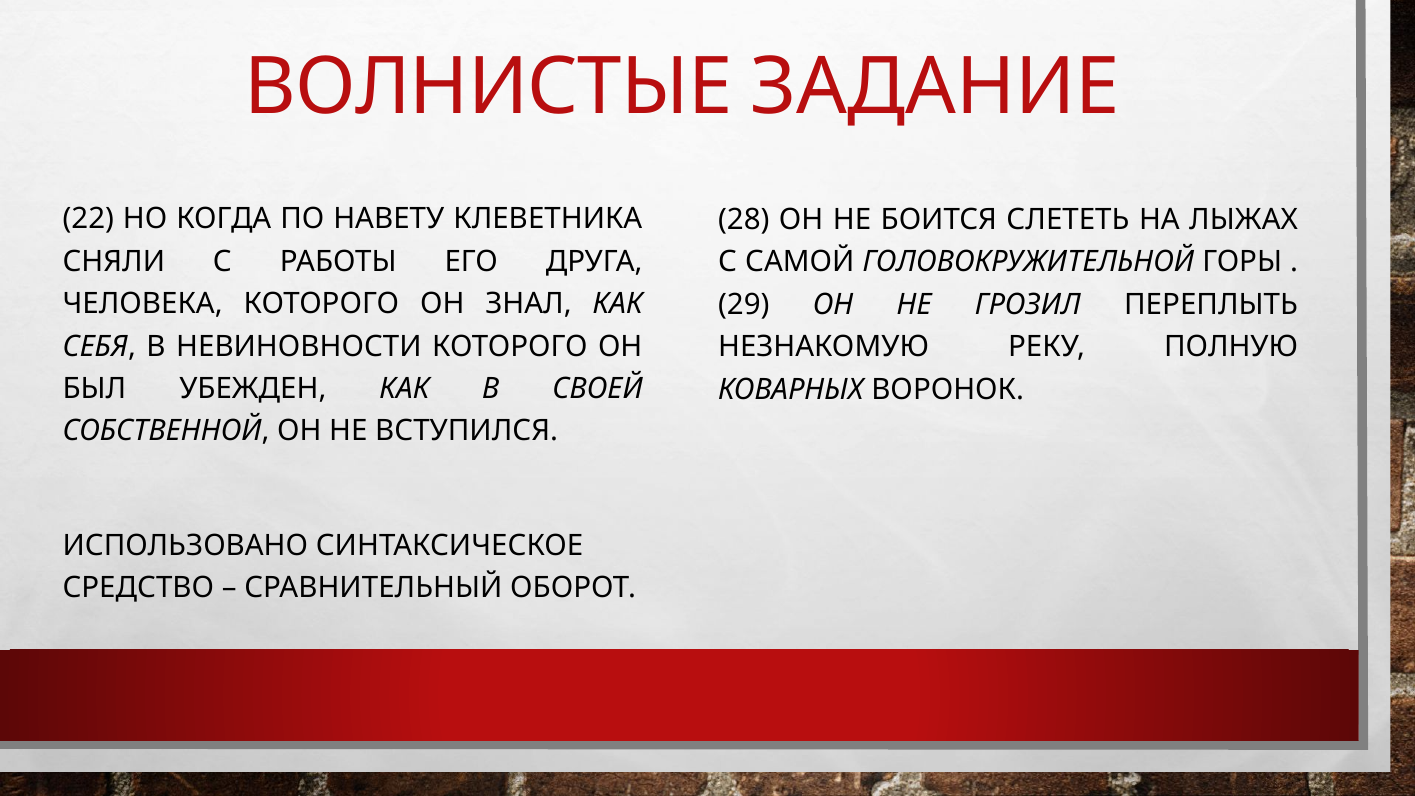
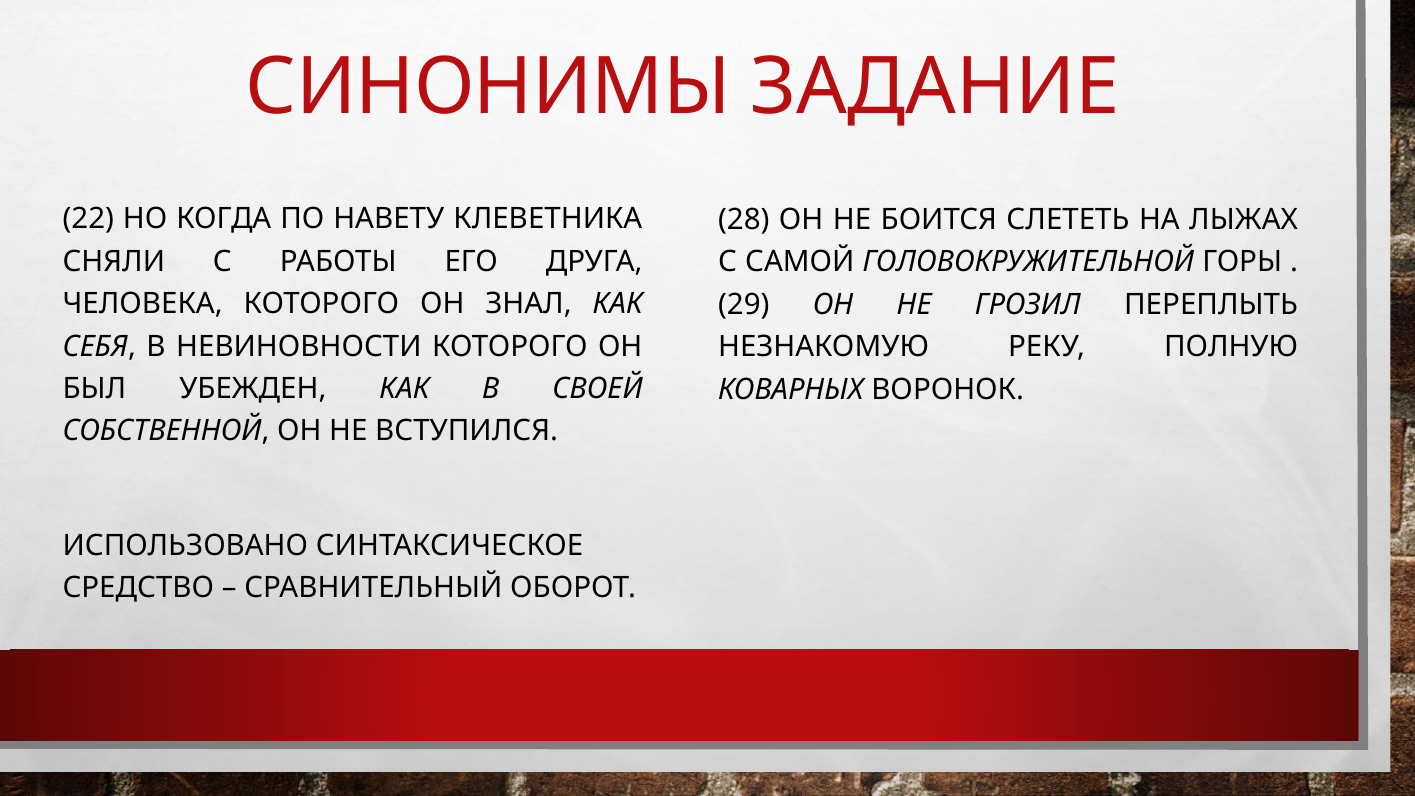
ВОЛНИСТЫЕ: ВОЛНИСТЫЕ -> СИНОНИМЫ (488, 88)
